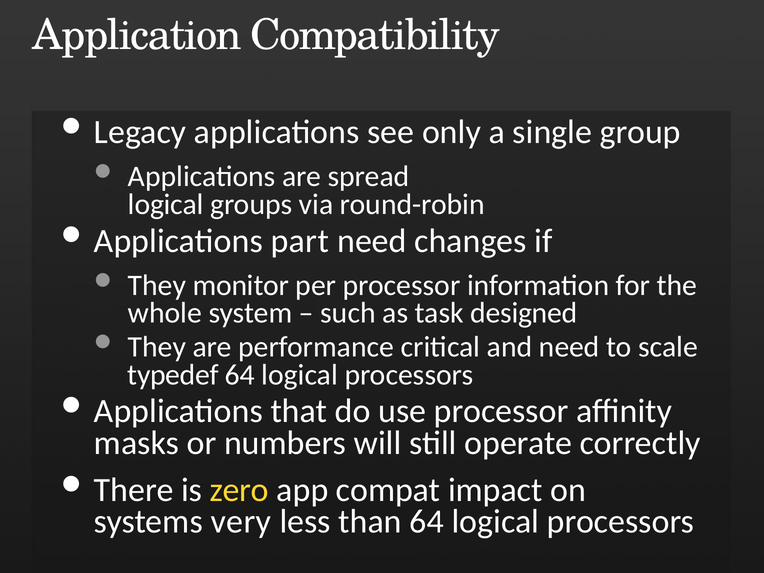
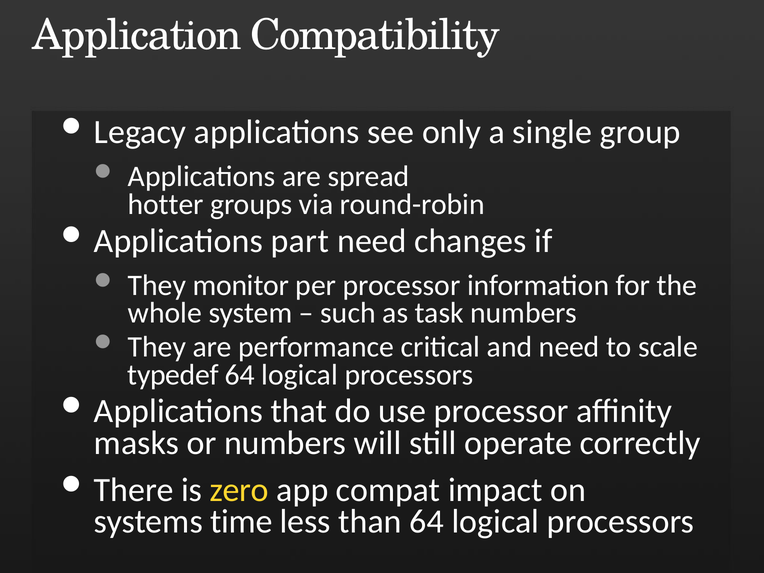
logical: logical -> hotter (166, 204)
task designed: designed -> numbers (524, 313)
very: very -> time (241, 522)
